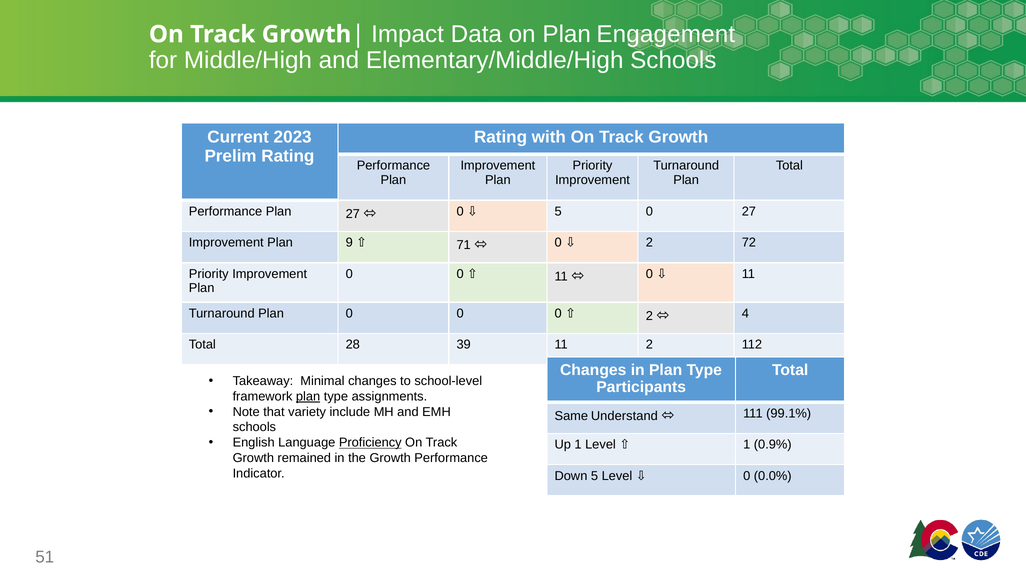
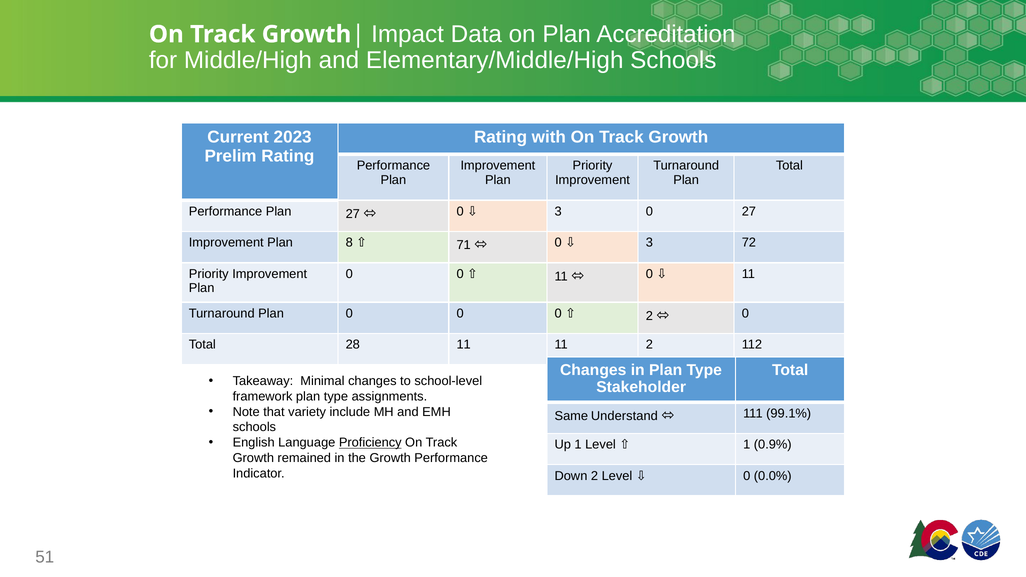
Engagement: Engagement -> Accreditation (666, 34)
5: 5 -> 3 (558, 212)
9: 9 -> 8 (349, 243)
2: 2 -> 3 (649, 243)
4: 4 -> 0 (745, 314)
28 39: 39 -> 11 (464, 345)
Participants: Participants -> Stakeholder (641, 387)
plan underline: present -> none (308, 397)
Down 5: 5 -> 2 (594, 476)
